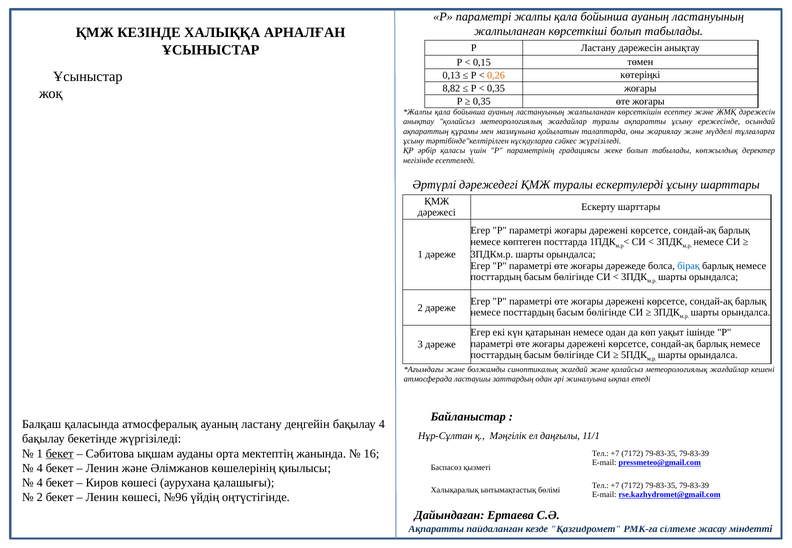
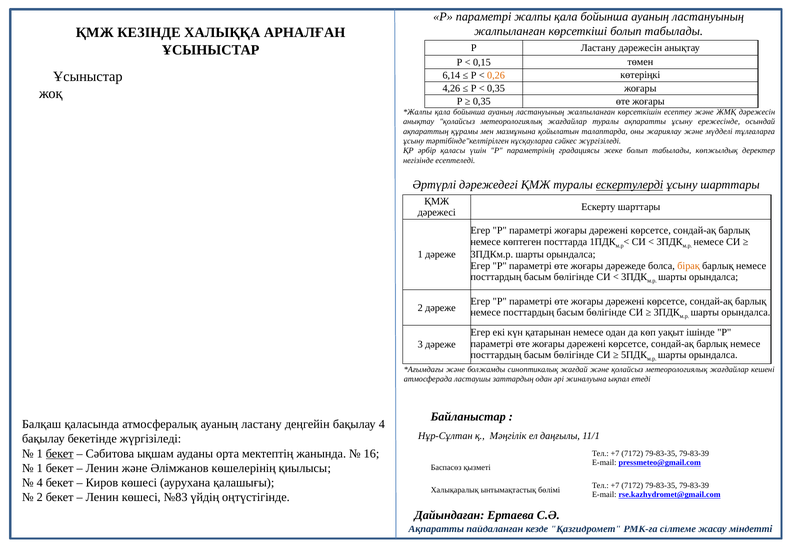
0,13: 0,13 -> 6,14 (451, 76)
8,82: 8,82 -> 4,26 (451, 89)
ескертулерді underline: none -> present (630, 185)
бірақ colour: blue -> orange (689, 266)
4: 4 -> 1 (40, 468)
№96: №96 -> №83 (176, 498)
